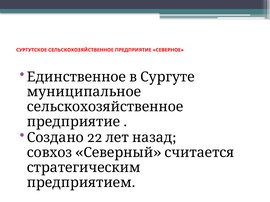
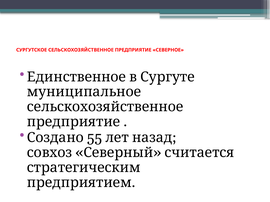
22: 22 -> 55 (95, 138)
